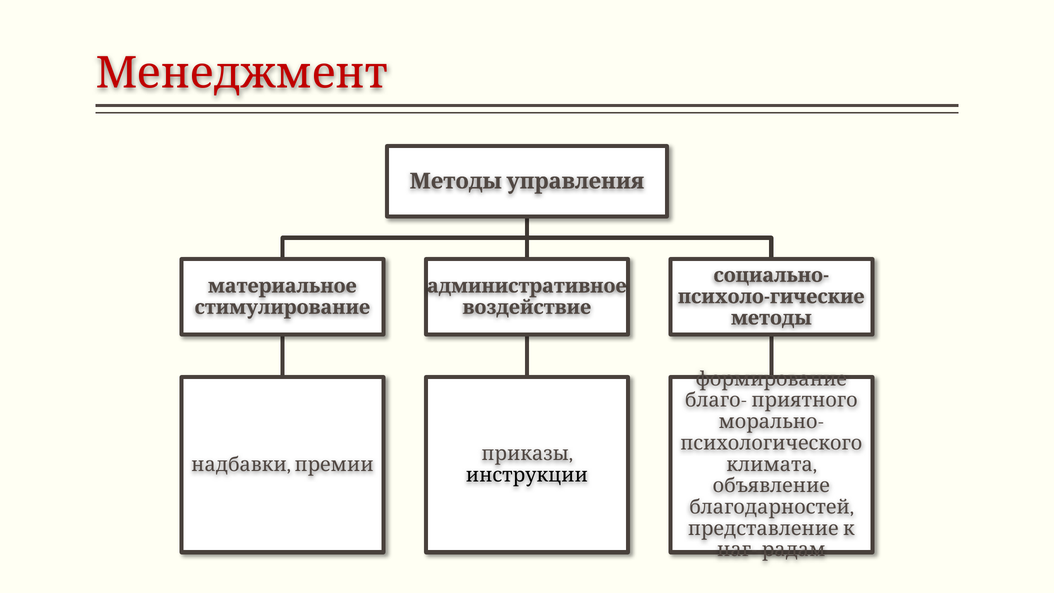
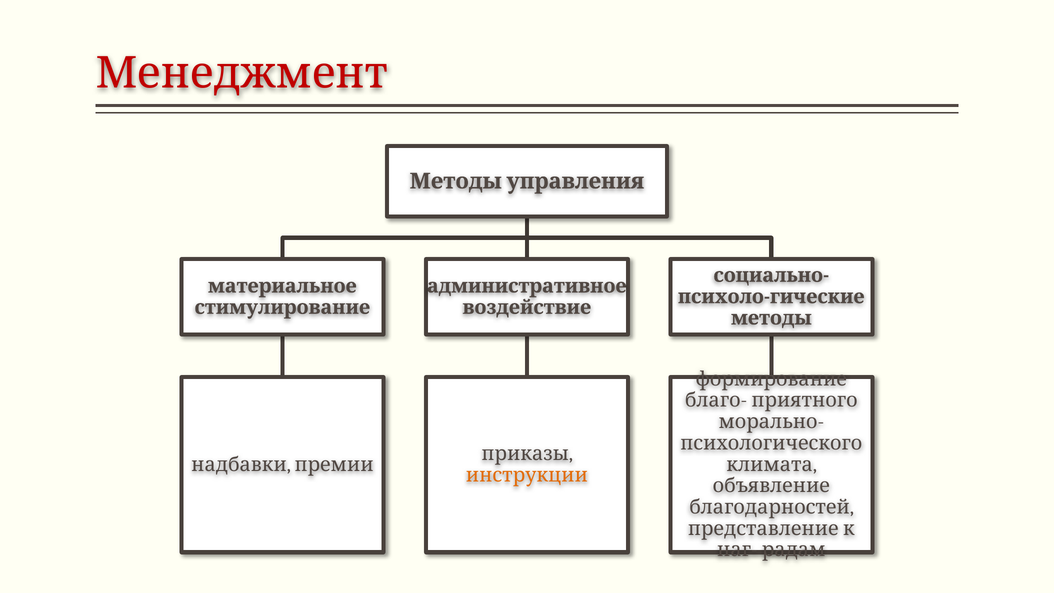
инструкции colour: black -> orange (527, 475)
